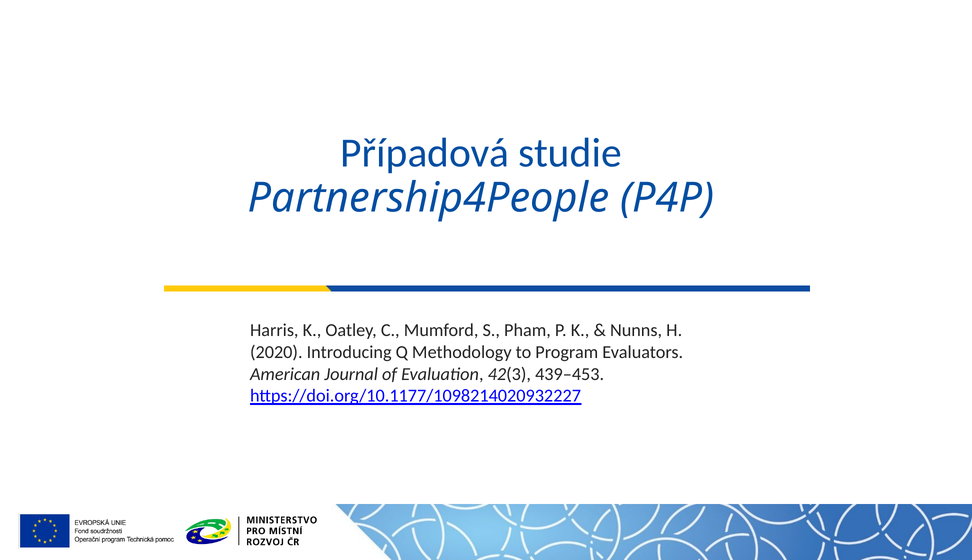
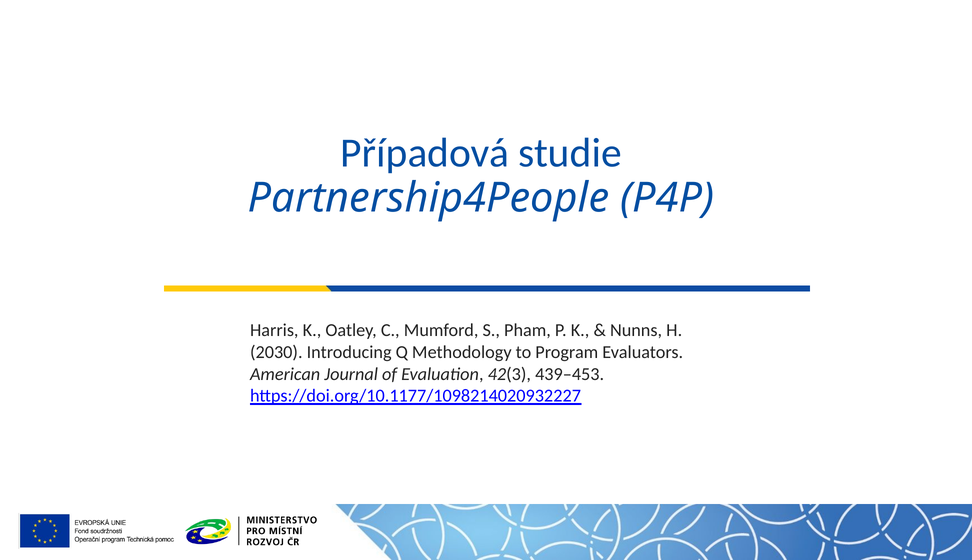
2020: 2020 -> 2030 (276, 352)
